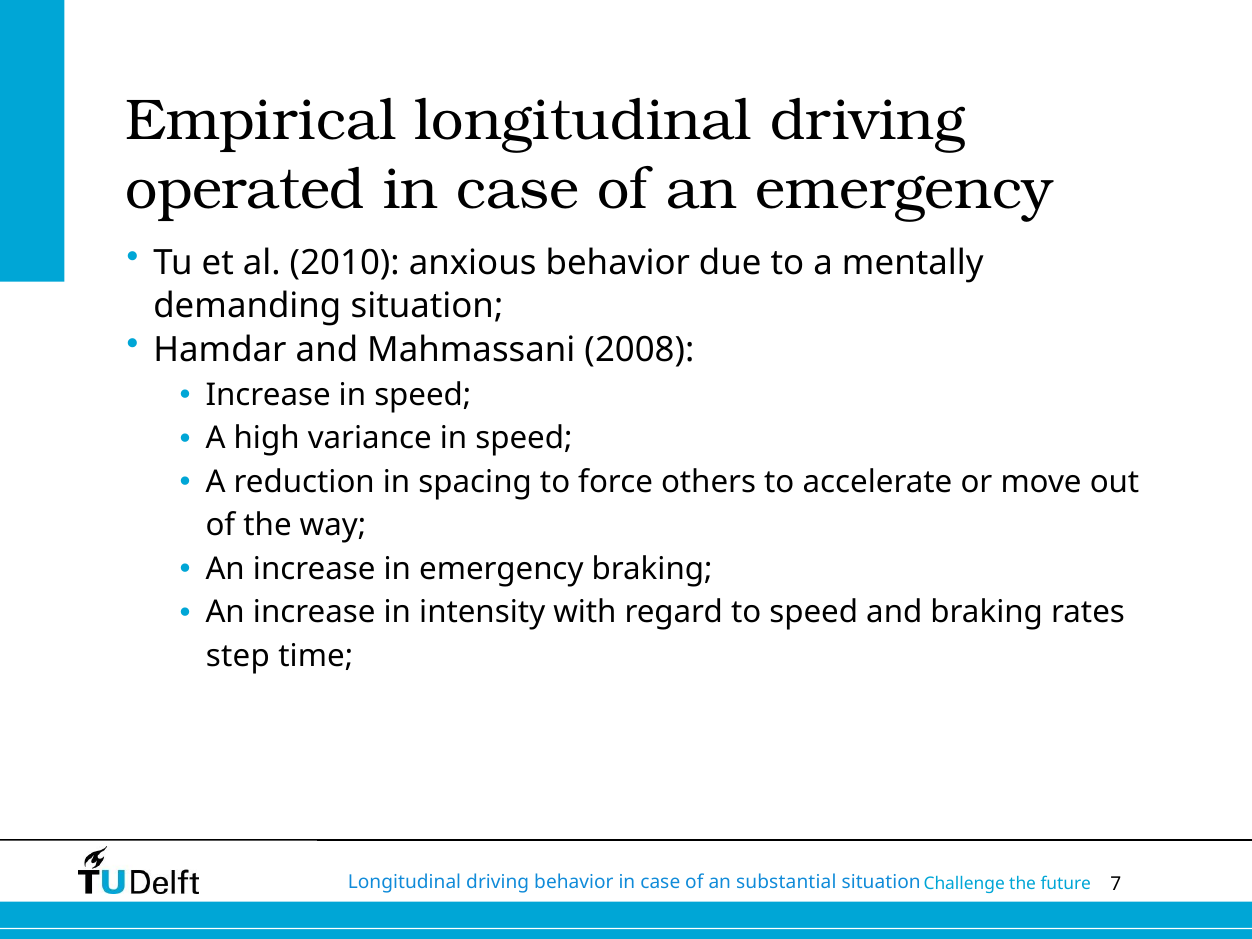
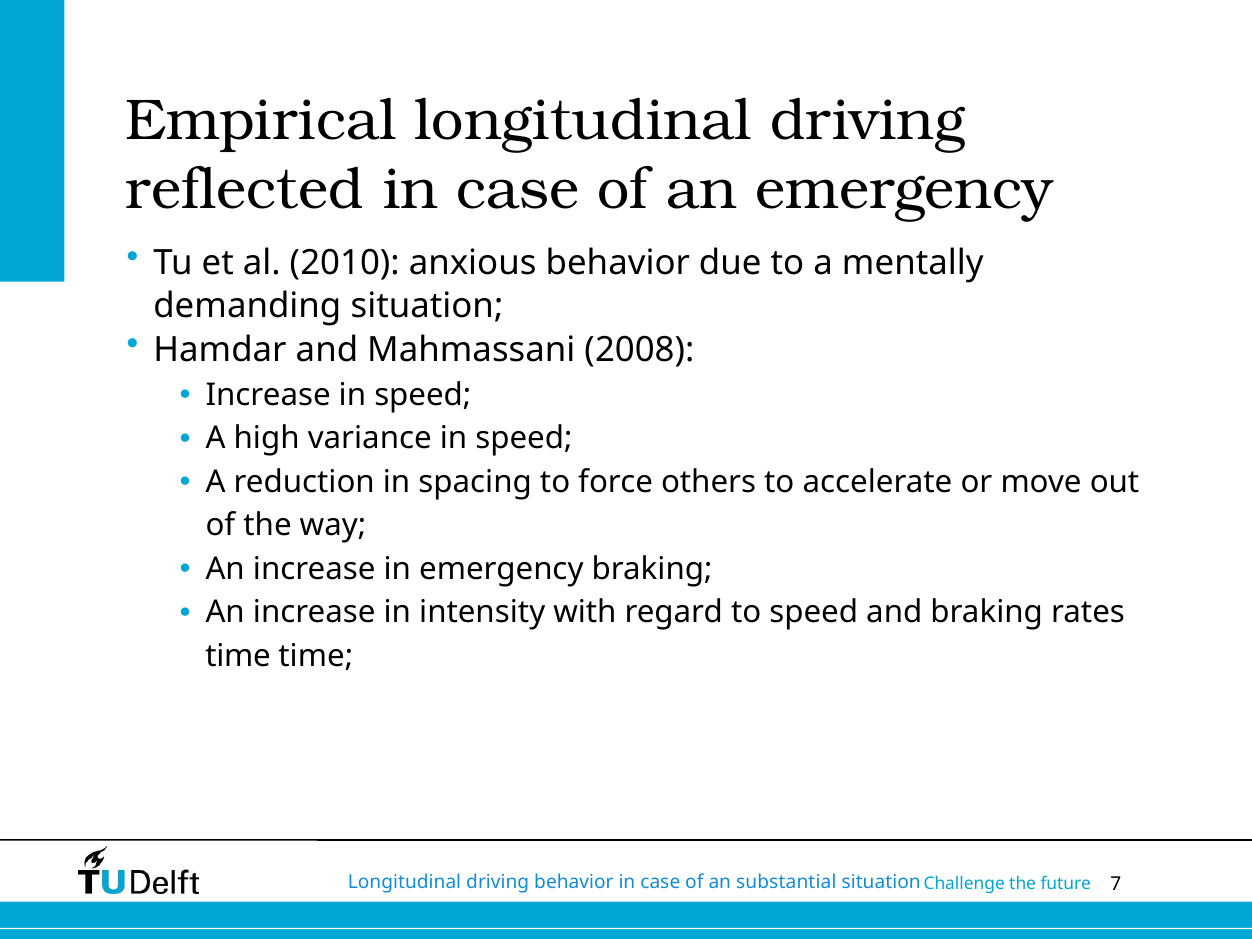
operated: operated -> reflected (245, 189)
step: step -> time (238, 656)
